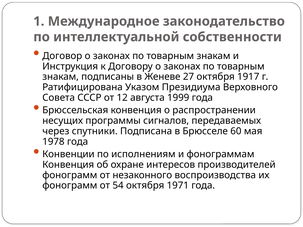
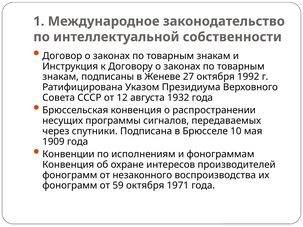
1917: 1917 -> 1992 (248, 77)
1999: 1999 -> 1932 (178, 98)
60: 60 -> 10 (236, 131)
1978: 1978 -> 1909 (53, 142)
54: 54 -> 59 (118, 186)
